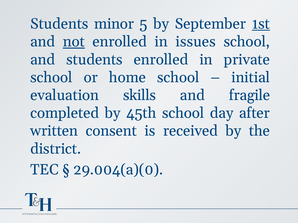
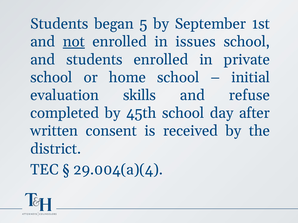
minor: minor -> began (114, 24)
1st underline: present -> none (261, 24)
fragile: fragile -> refuse (249, 95)
29.004(a)(0: 29.004(a)(0 -> 29.004(a)(4 (118, 170)
